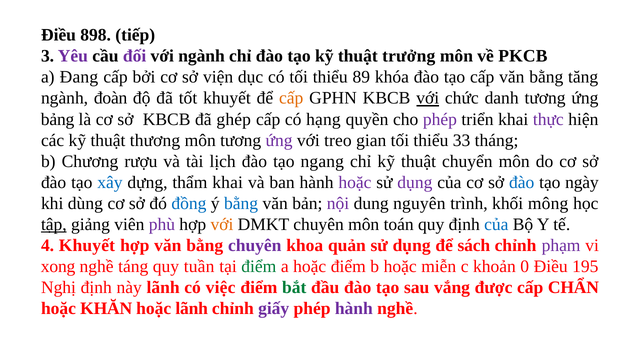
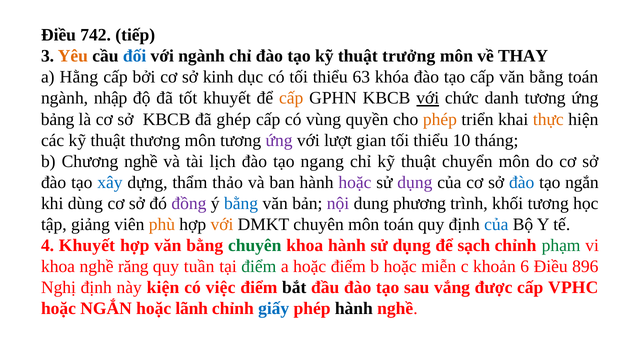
898: 898 -> 742 (96, 35)
Yêu colour: purple -> orange (73, 56)
đối colour: purple -> blue (135, 56)
PKCB: PKCB -> THAY (523, 56)
Đang: Đang -> Hằng (79, 77)
viện: viện -> kinh (218, 77)
89: 89 -> 63 (361, 77)
bằng tăng: tăng -> toán (583, 77)
đoàn: đoàn -> nhập (111, 98)
hạng: hạng -> vùng (324, 119)
phép colour: purple -> orange (440, 119)
thực colour: purple -> orange (548, 119)
treo: treo -> lượt (338, 140)
33: 33 -> 10 (462, 140)
Chương rượu: rượu -> nghề (141, 161)
thẩm khai: khai -> thảo (228, 182)
tạo ngày: ngày -> ngắn (582, 182)
đồng colour: blue -> purple (189, 203)
nguyên: nguyên -> phương (420, 203)
khối mông: mông -> tương (548, 203)
tập underline: present -> none (54, 224)
phù colour: purple -> orange (162, 224)
chuyên colour: purple -> green (255, 245)
khoa quản: quản -> hành (347, 245)
sách: sách -> sạch (474, 245)
phạm colour: purple -> green (561, 245)
xong: xong -> khoa (58, 266)
táng: táng -> răng (133, 266)
0: 0 -> 6 (525, 266)
195: 195 -> 896 (585, 266)
này lãnh: lãnh -> kiện (163, 287)
bắt colour: green -> black (294, 287)
CHẨN: CHẨN -> VPHC (573, 287)
hoặc KHĂN: KHĂN -> NGẮN (106, 308)
giấy colour: purple -> blue (274, 308)
hành colour: purple -> black (354, 308)
